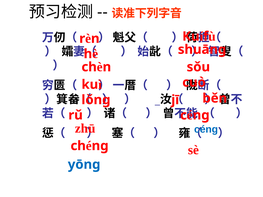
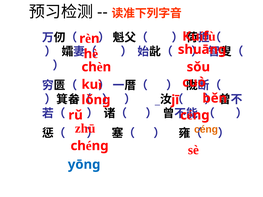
céng colour: blue -> orange (206, 130)
